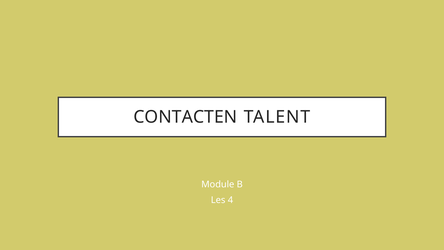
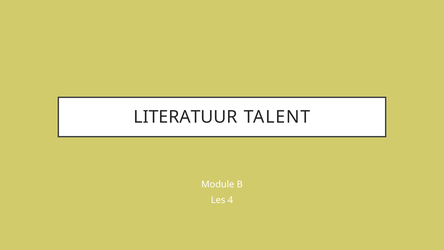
CONTACTEN: CONTACTEN -> LITERATUUR (185, 117)
